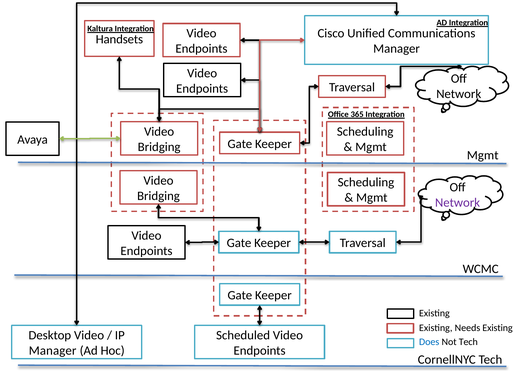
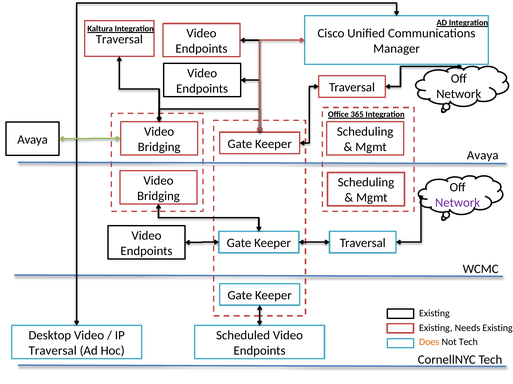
Handsets: Handsets -> Traversal (119, 39)
Mgmt: Mgmt -> Avaya (483, 156)
Does colour: blue -> orange (429, 343)
Manager: Manager -> Traversal (53, 351)
